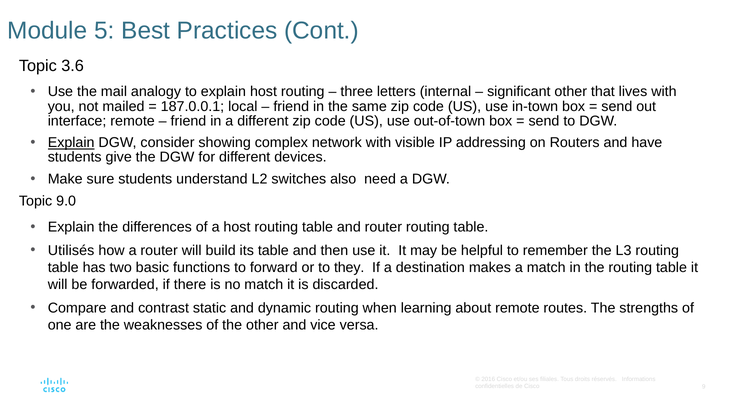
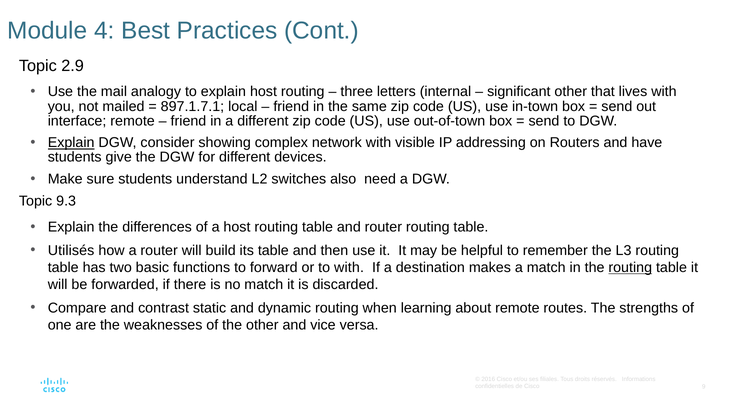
5: 5 -> 4 (104, 31)
3.6: 3.6 -> 2.9 (73, 66)
187.0.0.1: 187.0.0.1 -> 897.1.7.1 (192, 106)
9.0: 9.0 -> 9.3 (66, 201)
to they: they -> with (349, 268)
routing underline: none -> present (630, 268)
